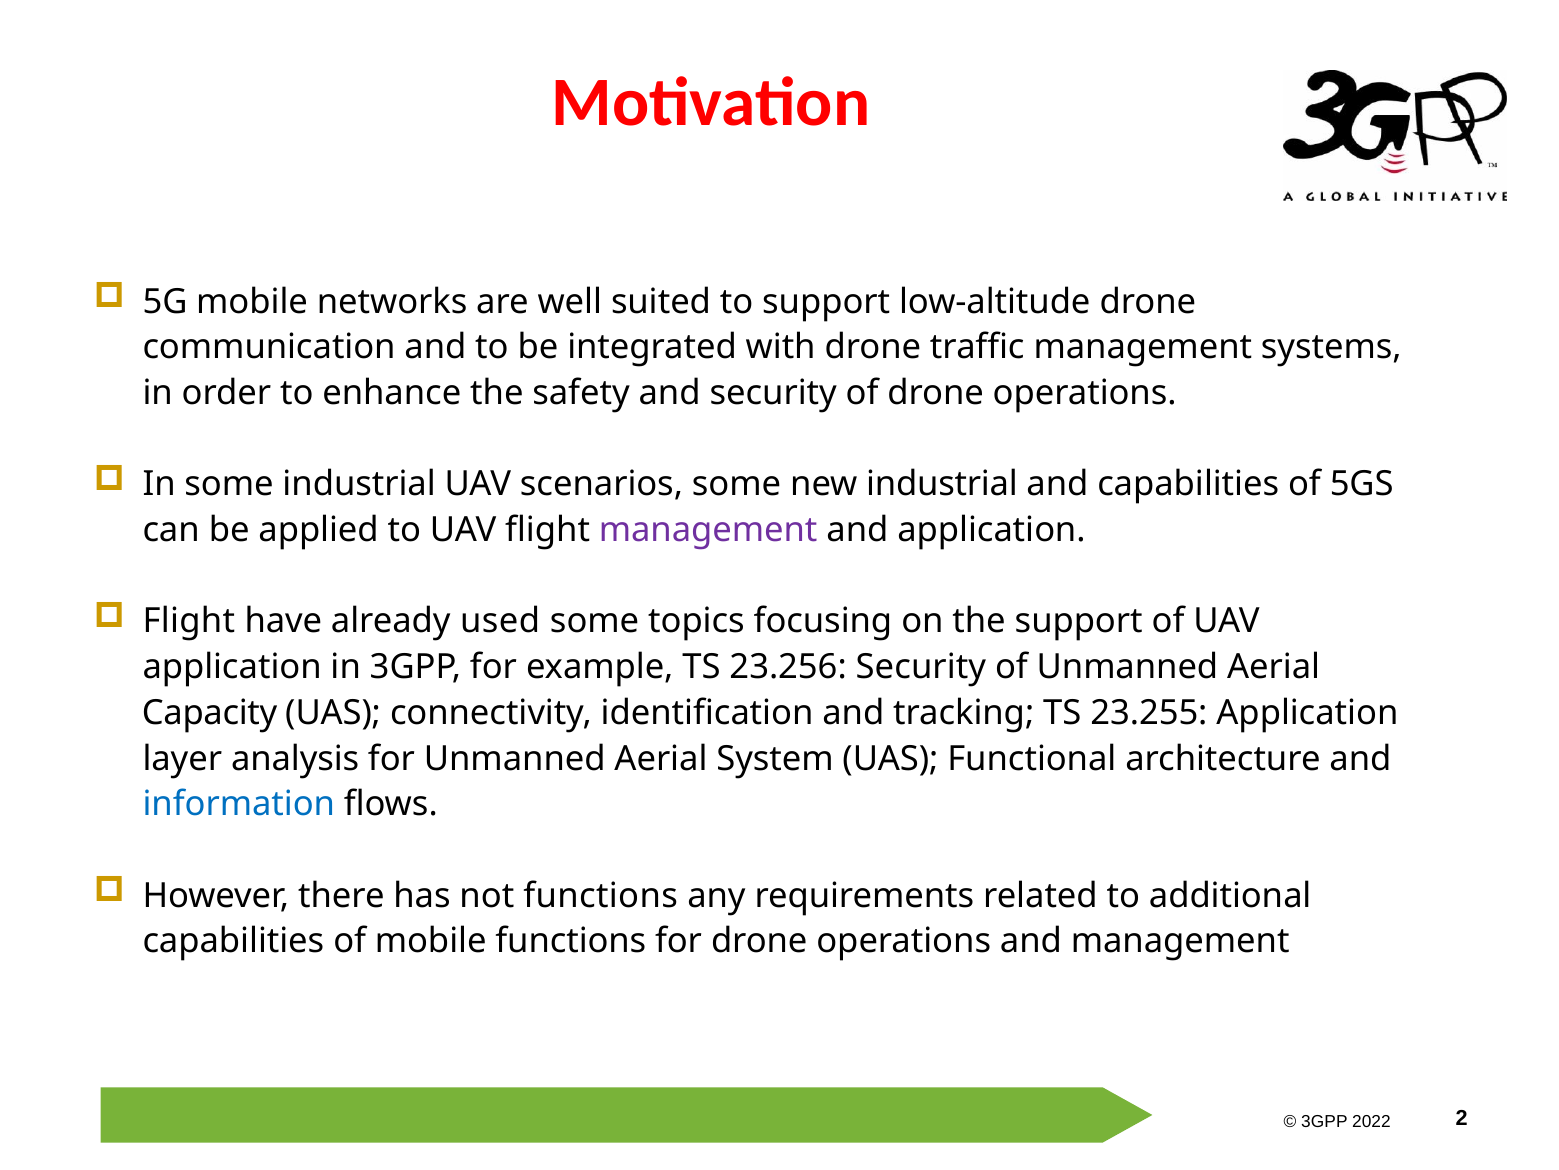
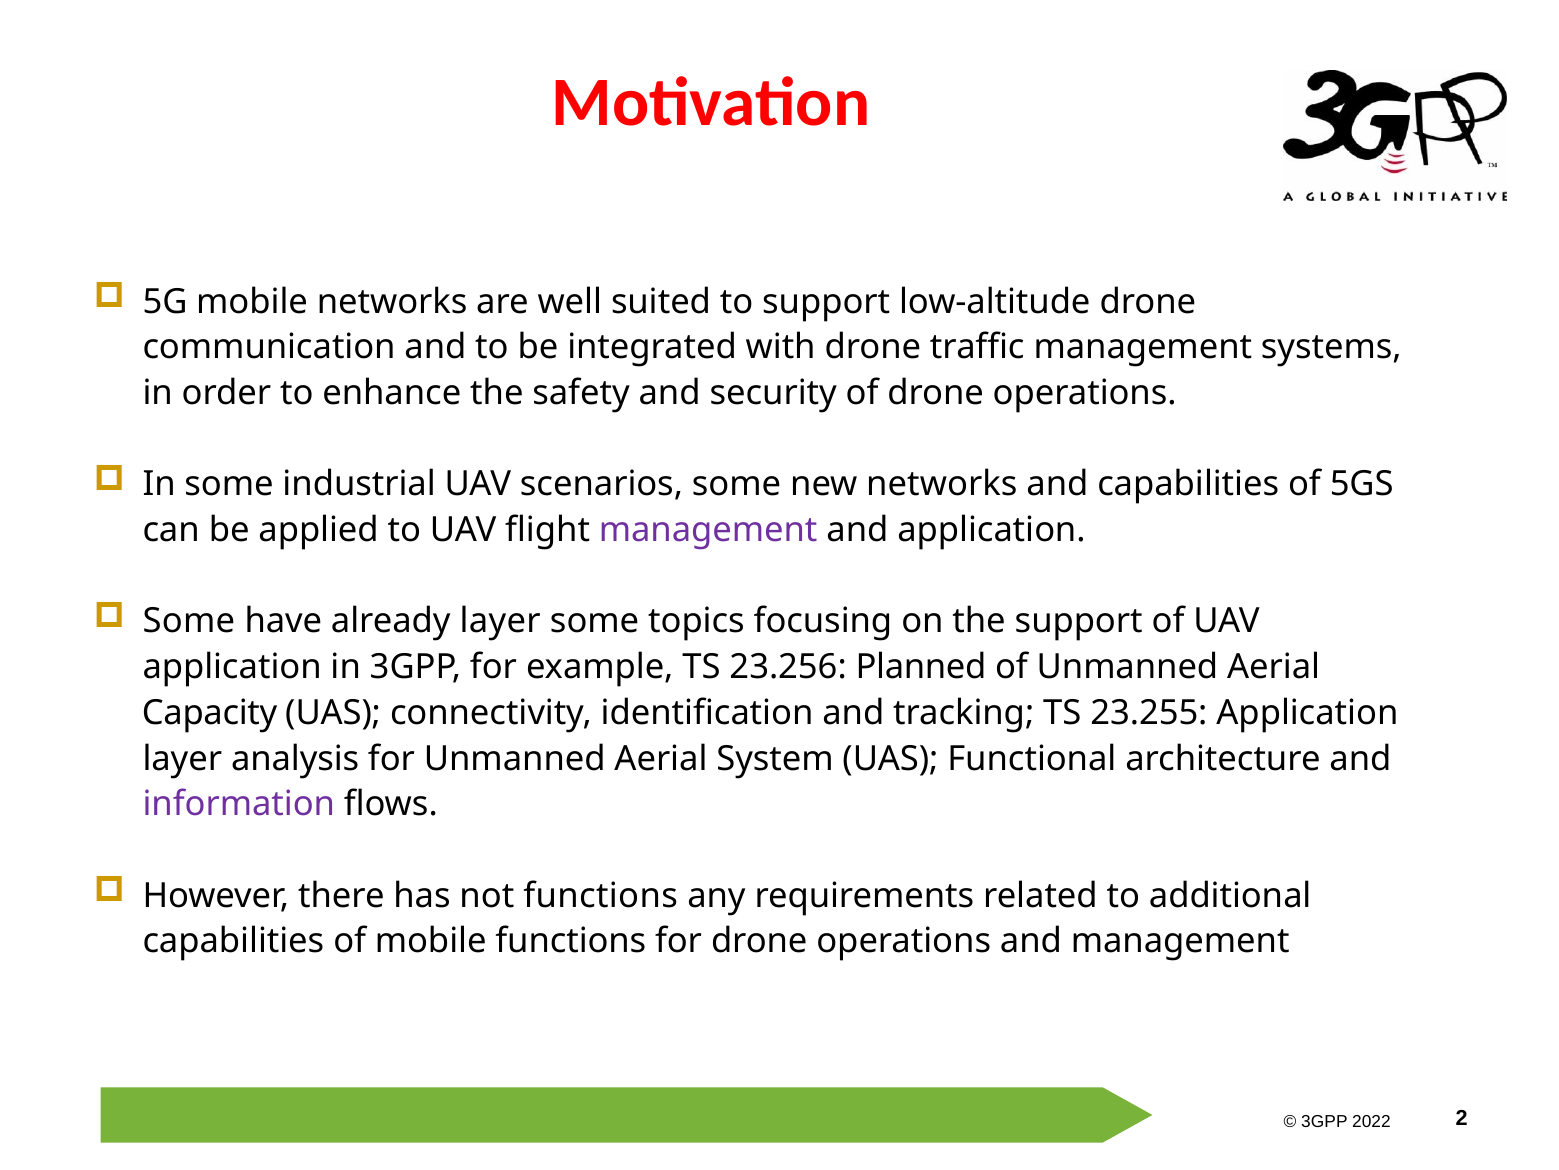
new industrial: industrial -> networks (942, 484)
Flight: Flight -> Some (189, 621)
already used: used -> layer (500, 621)
23.256 Security: Security -> Planned (921, 667)
information colour: blue -> purple (239, 804)
